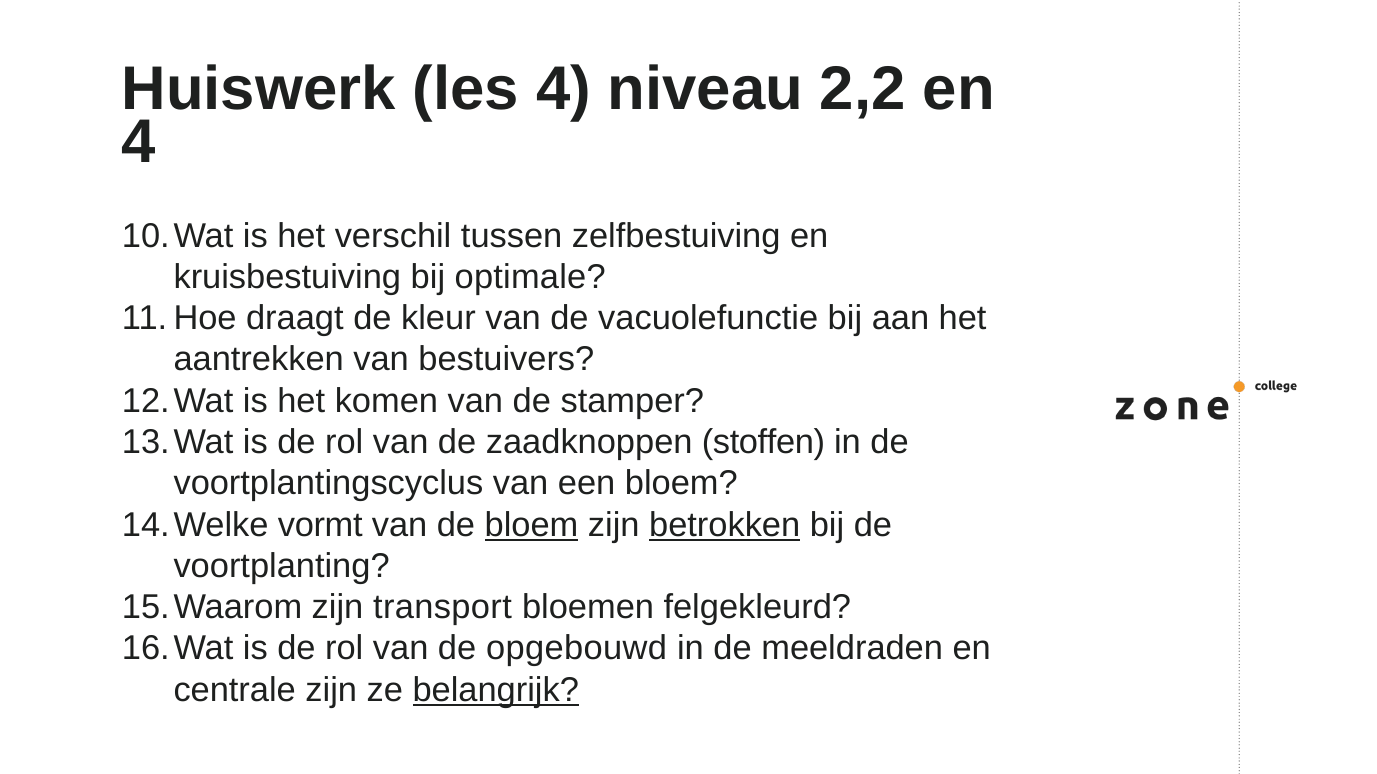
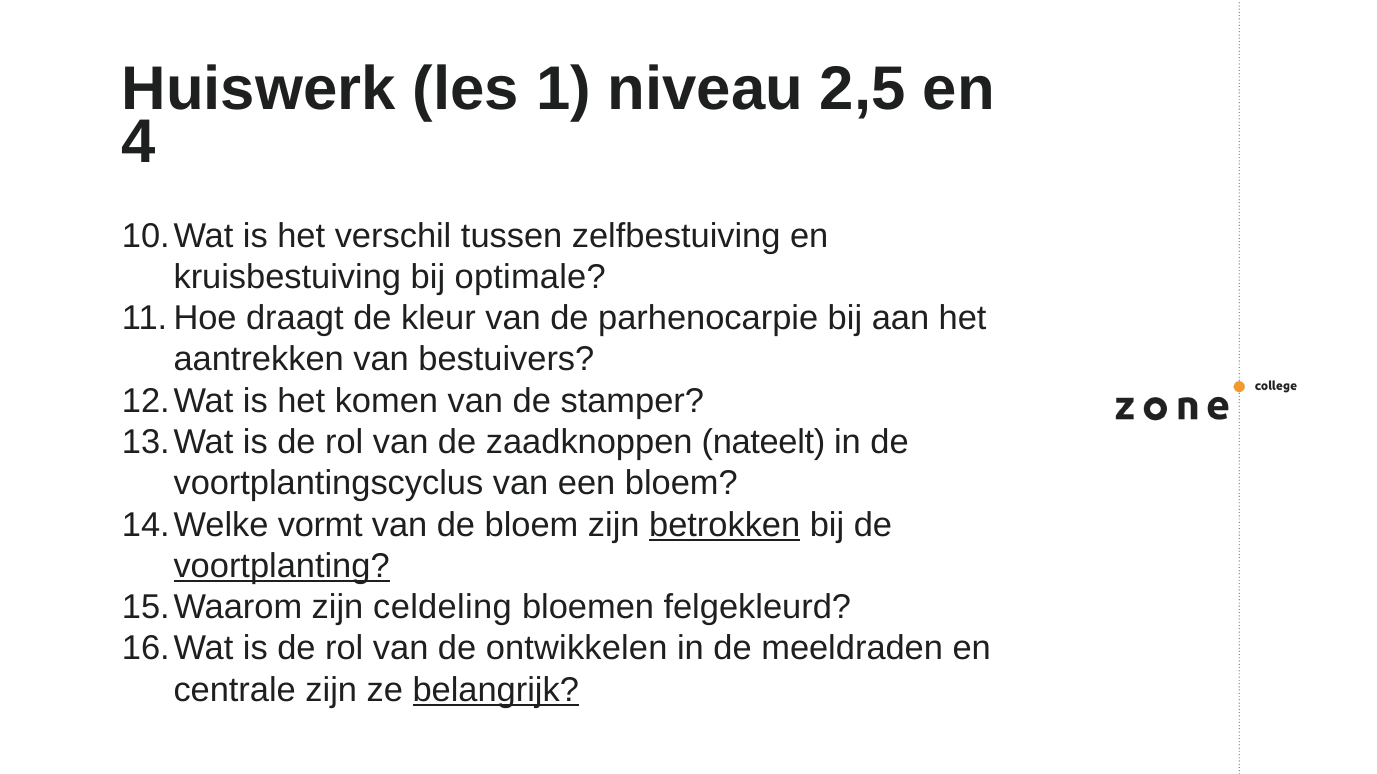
les 4: 4 -> 1 (563, 89)
2,2: 2,2 -> 2,5 (863, 89)
vacuolefunctie: vacuolefunctie -> parhenocarpie (708, 319)
stoffen: stoffen -> nateelt (763, 443)
bloem underline: present -> none (532, 525)
voortplanting underline: none -> present (282, 566)
transport: transport -> celdeling (443, 608)
opgebouwd: opgebouwd -> ontwikkelen (577, 649)
